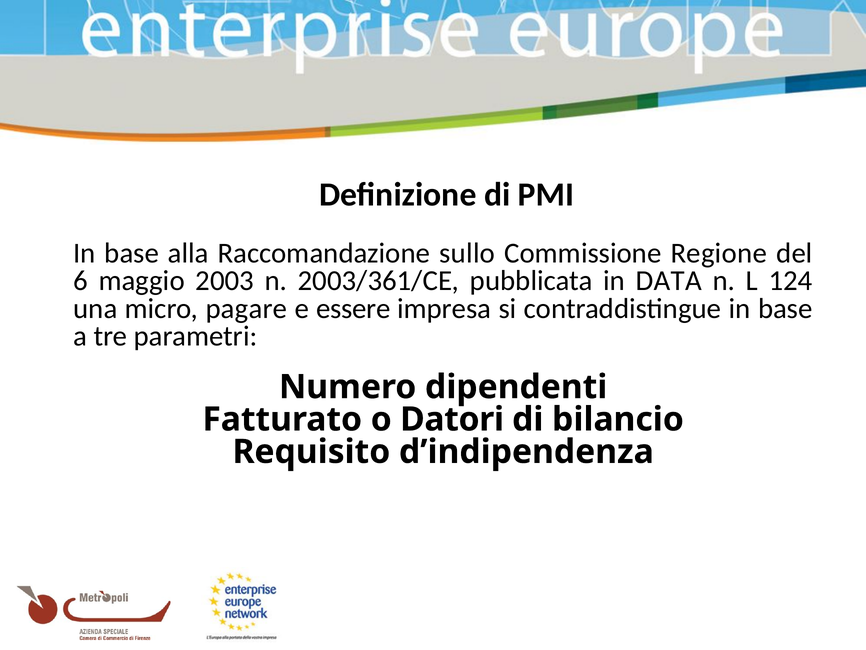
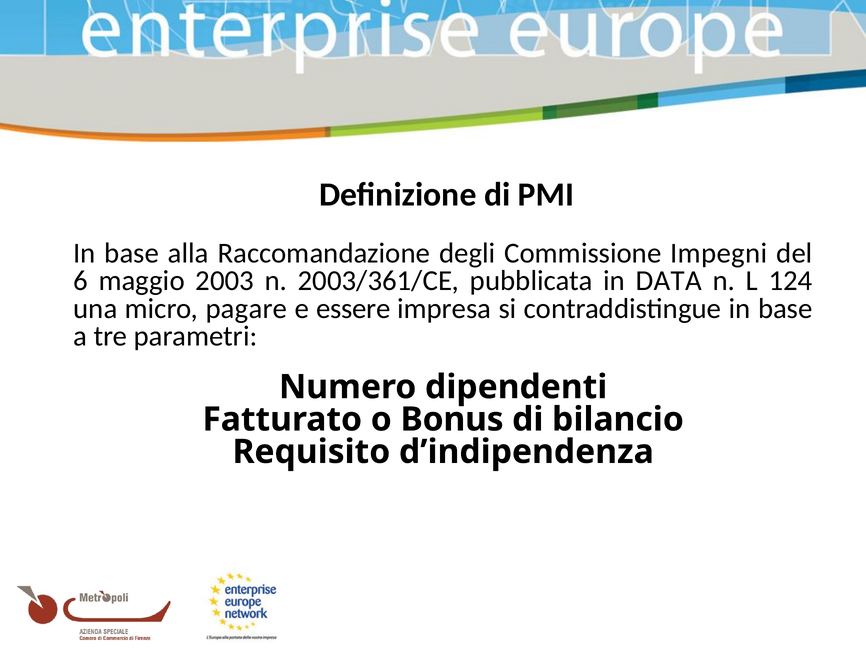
sullo: sullo -> degli (467, 253)
Regione: Regione -> Impegni (719, 253)
Datori: Datori -> Bonus (452, 419)
